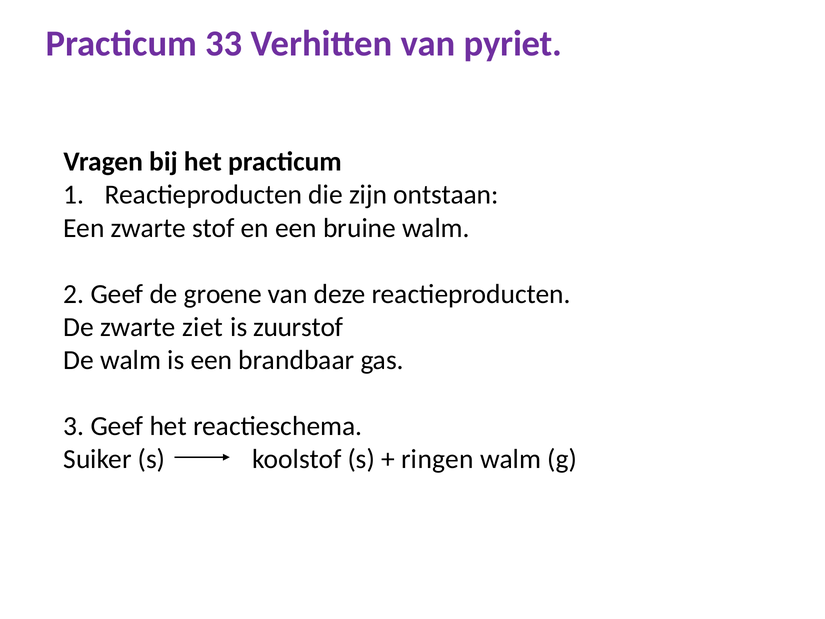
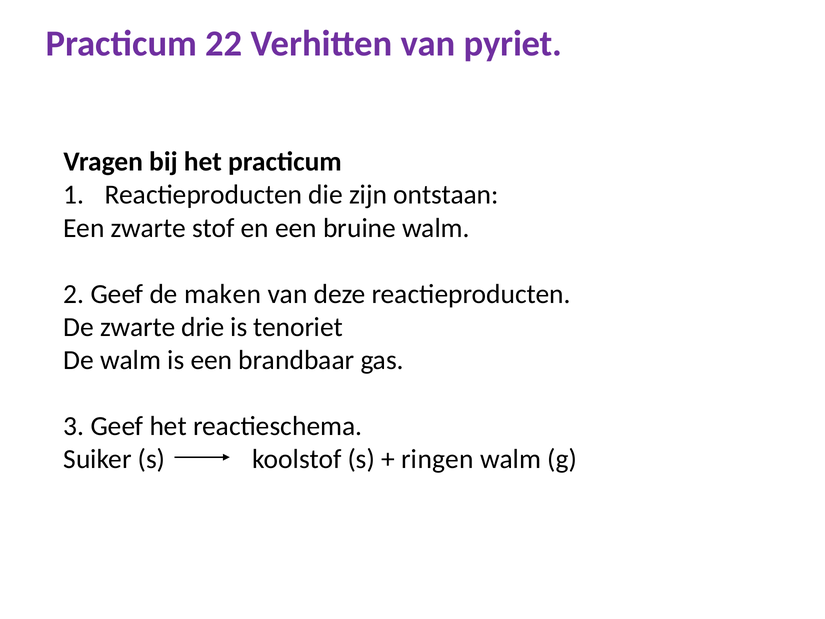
33: 33 -> 22 (224, 44)
groene: groene -> maken (223, 294)
ziet: ziet -> drie (203, 327)
zuurstof: zuurstof -> tenoriet (298, 327)
